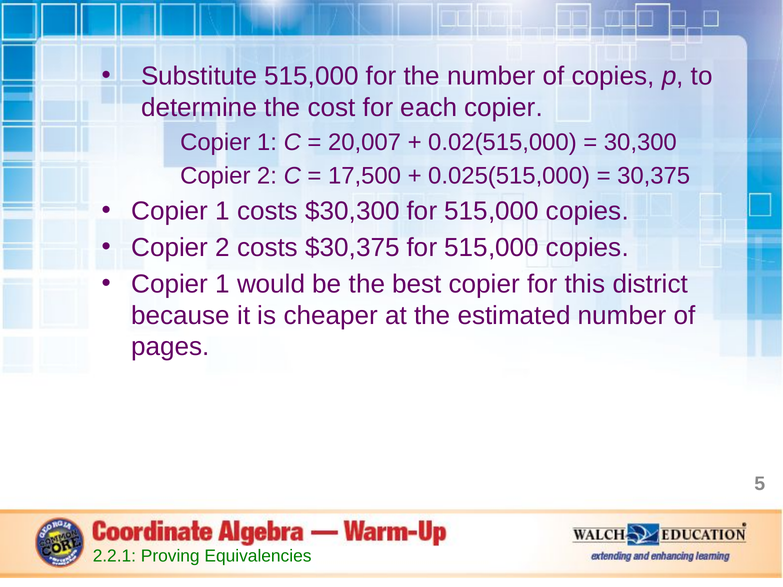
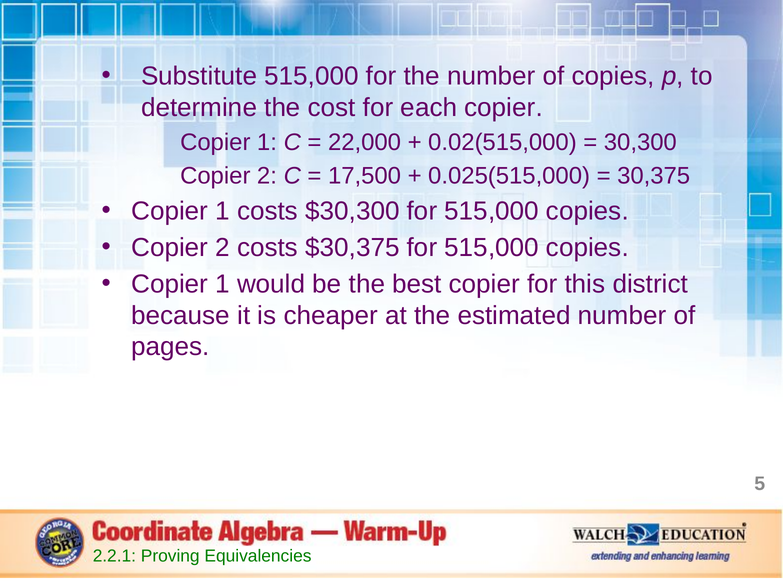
20,007: 20,007 -> 22,000 (365, 142)
